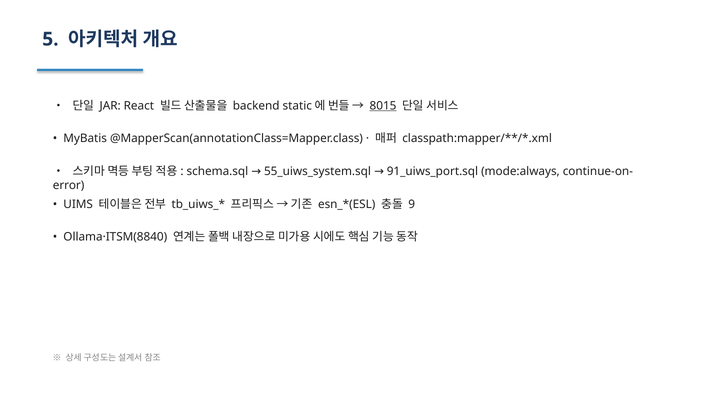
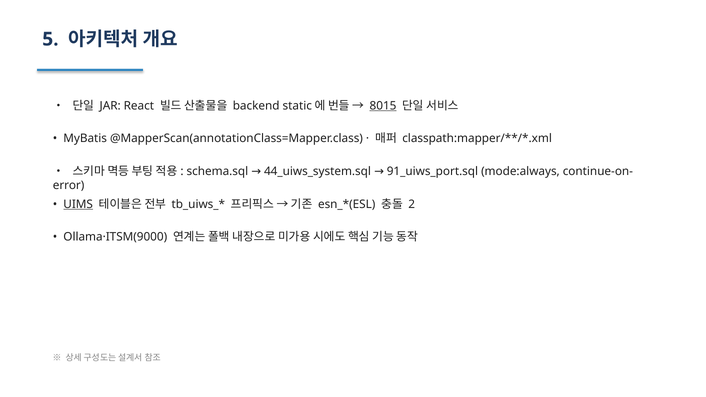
55_uiws_system.sql: 55_uiws_system.sql -> 44_uiws_system.sql (318, 171)
UIMS underline: none -> present (78, 204)
9: 9 -> 2 (412, 204)
Ollama·ITSM(8840: Ollama·ITSM(8840 -> Ollama·ITSM(9000 (115, 237)
